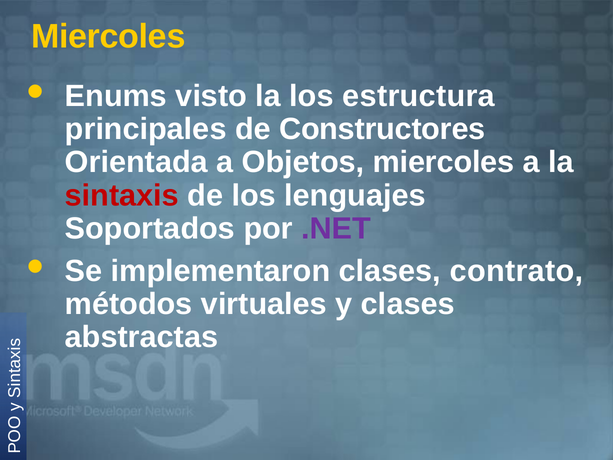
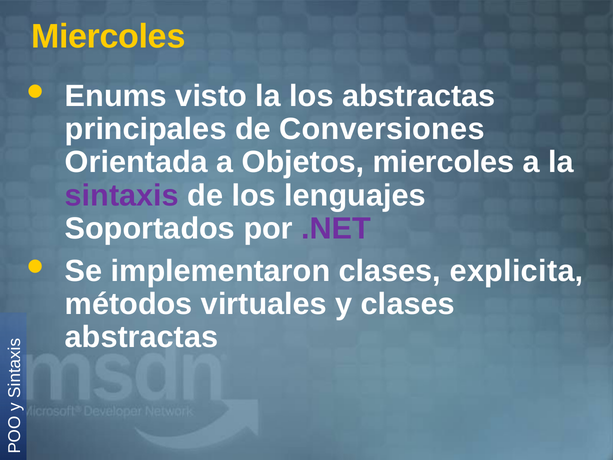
los estructura: estructura -> abstractas (419, 96)
Constructores: Constructores -> Conversiones (382, 129)
sintaxis colour: red -> purple (122, 195)
contrato: contrato -> explicita (517, 271)
